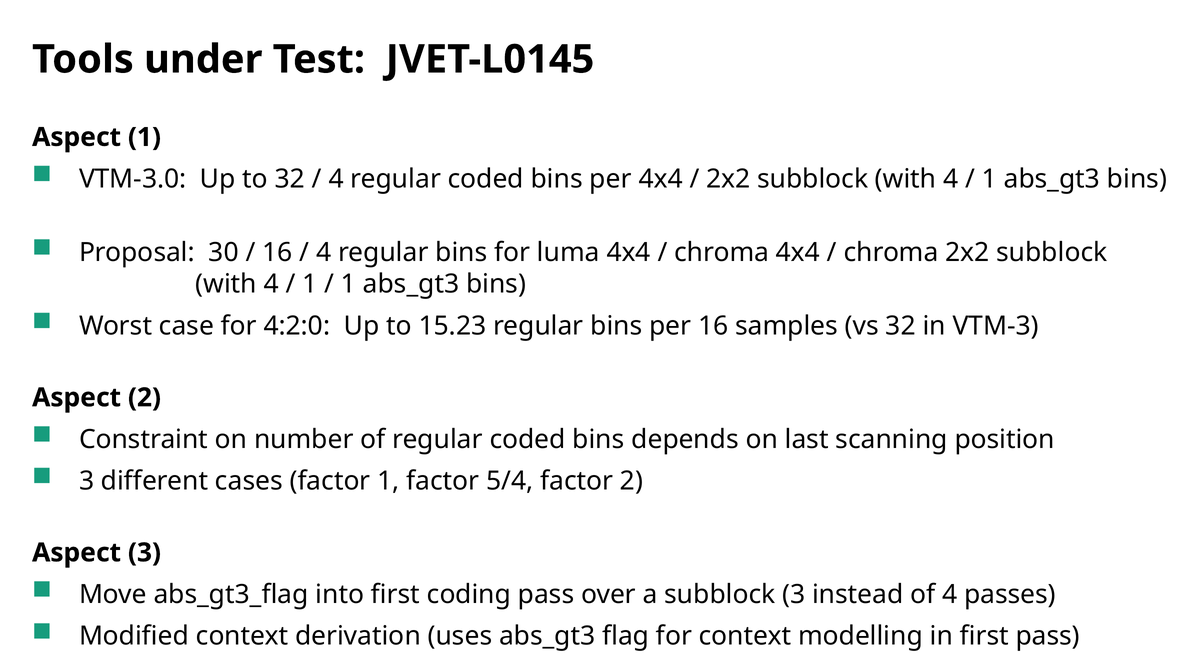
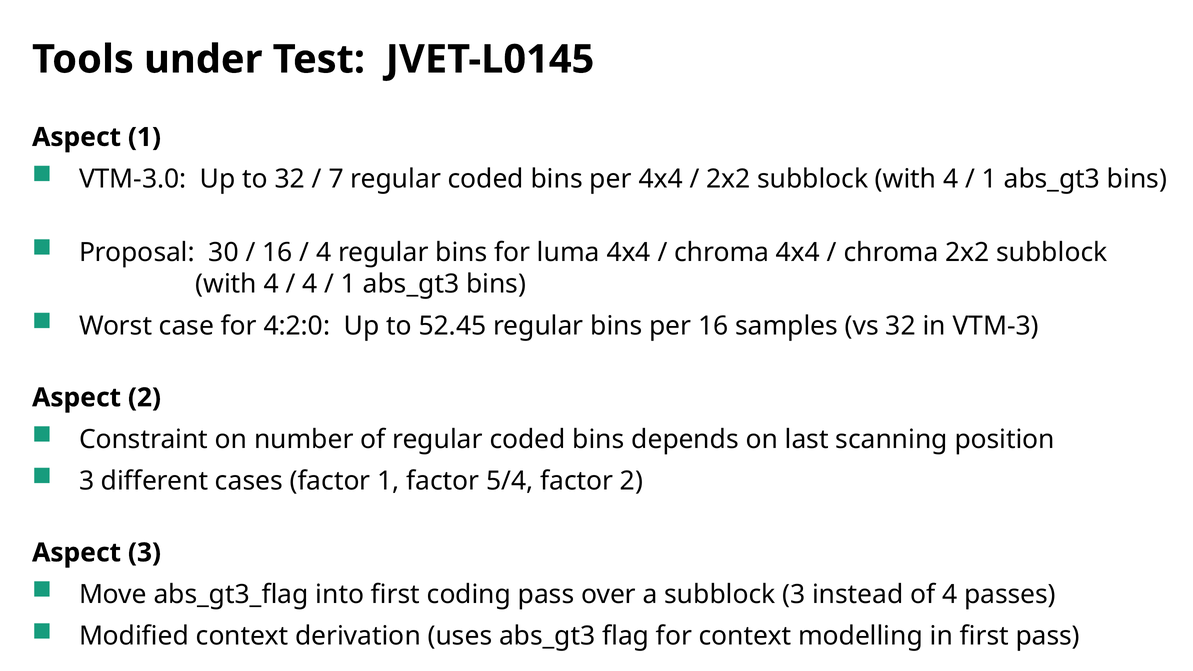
4: 4 -> 7 (336, 179)
1: 1 -> 4 (310, 284)
15.23: 15.23 -> 52.45 (453, 326)
